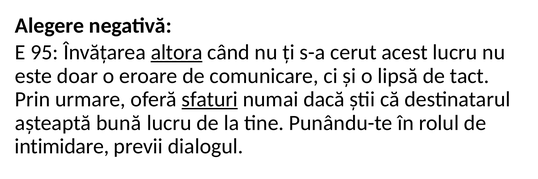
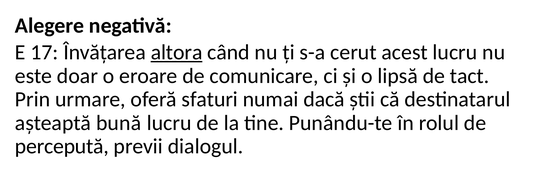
95: 95 -> 17 (44, 52)
sfaturi underline: present -> none (210, 100)
intimidare: intimidare -> percepută (62, 147)
